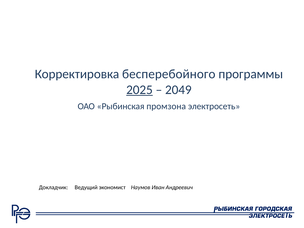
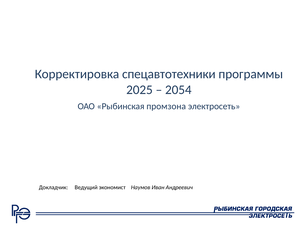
бесперебойного: бесперебойного -> спецавтотехники (169, 74)
2025 underline: present -> none (139, 90)
2049: 2049 -> 2054 (178, 90)
